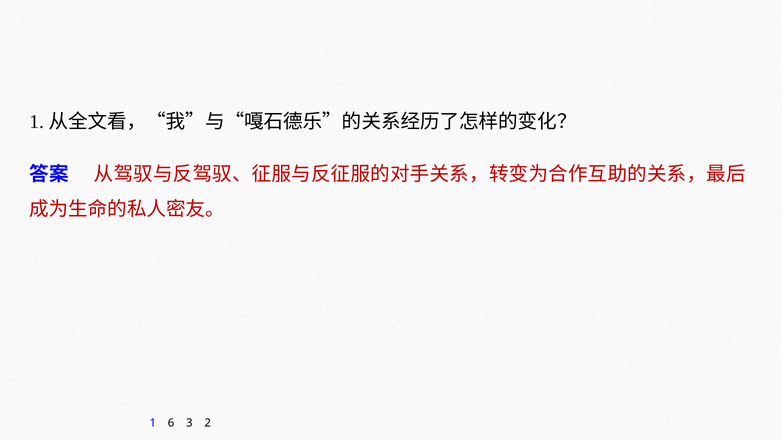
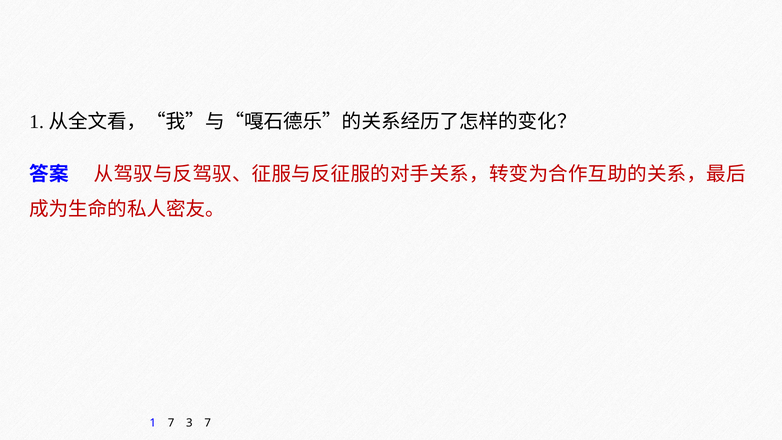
1 6: 6 -> 7 (171, 423)
3 2: 2 -> 7 (208, 423)
